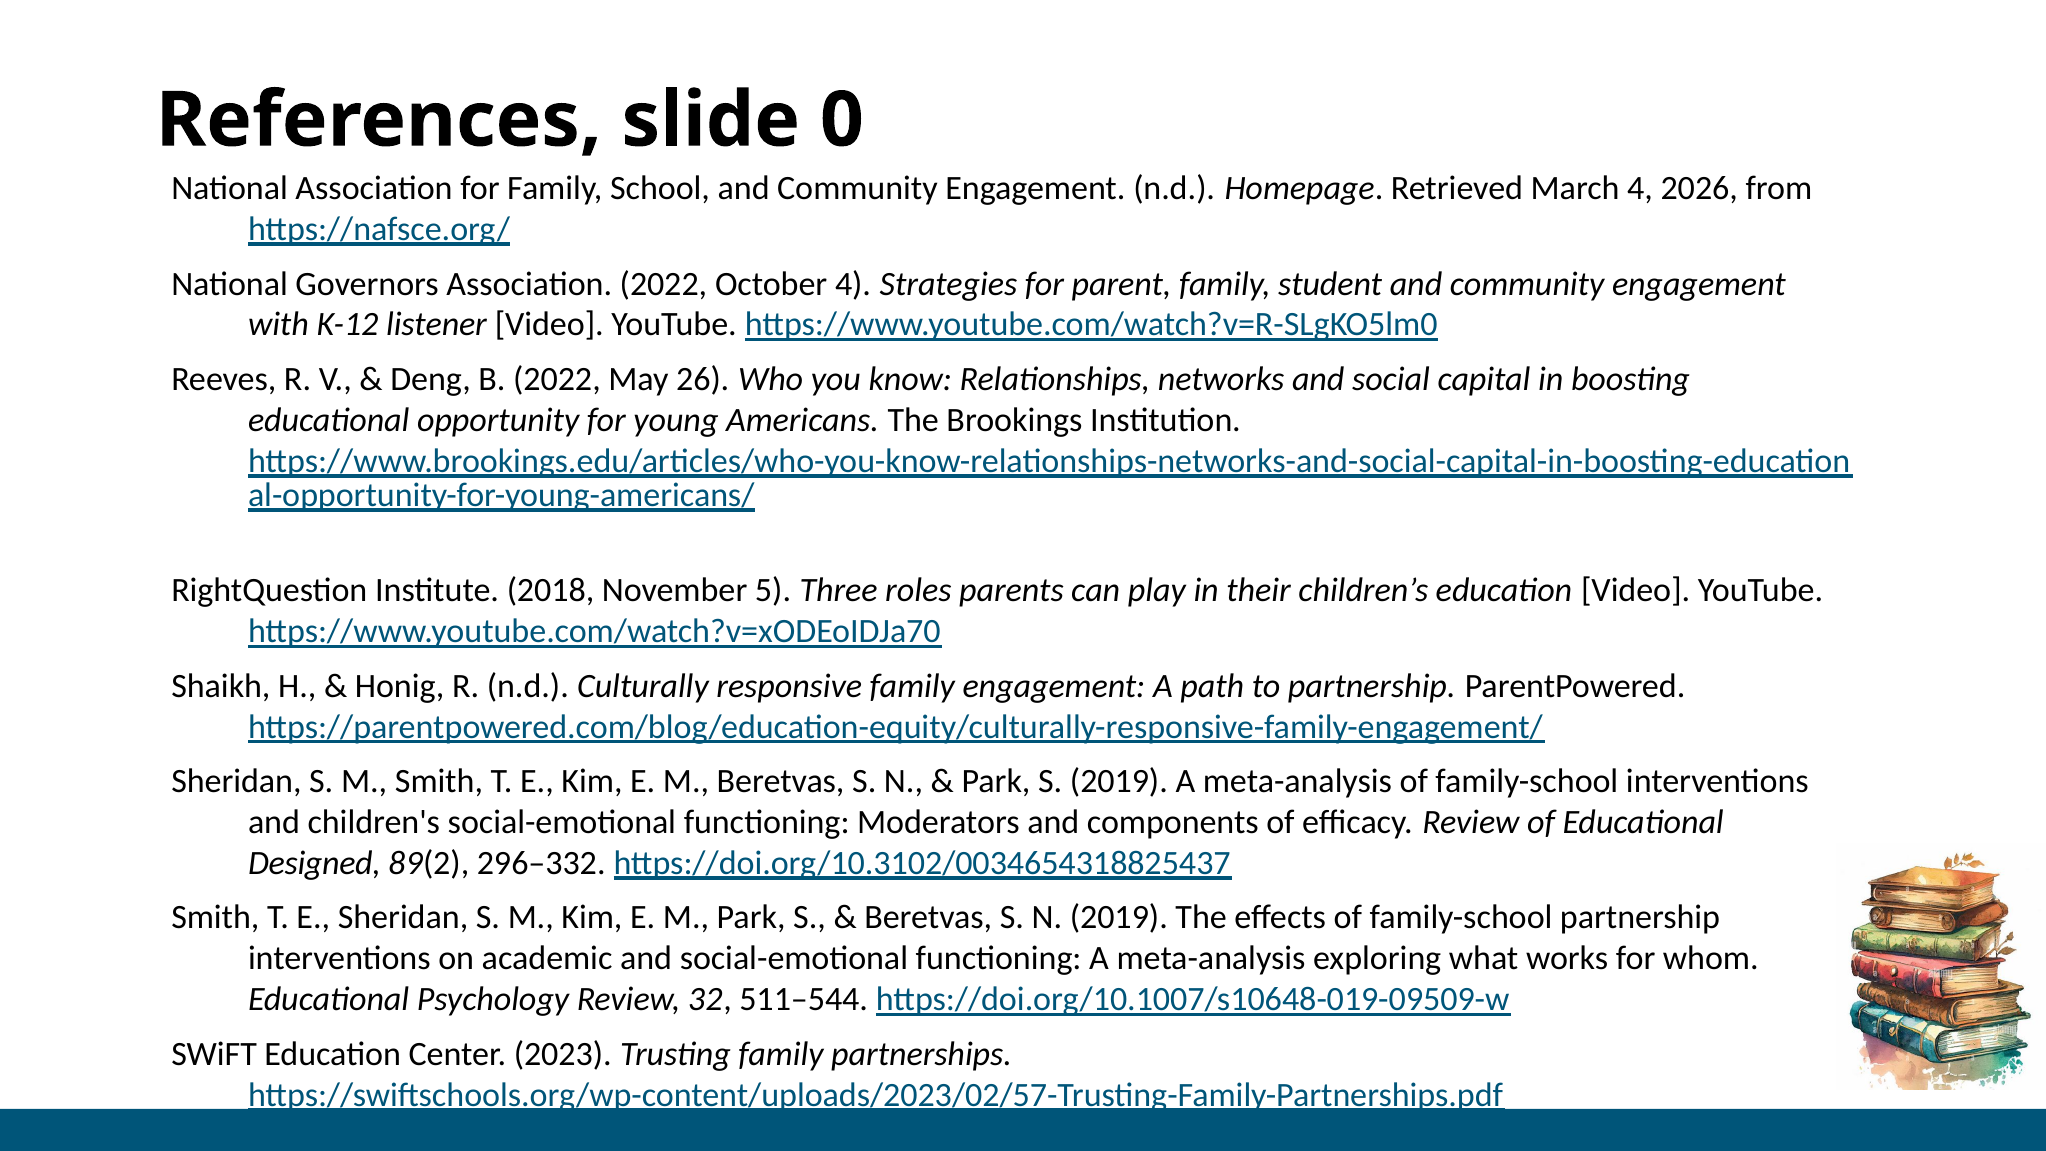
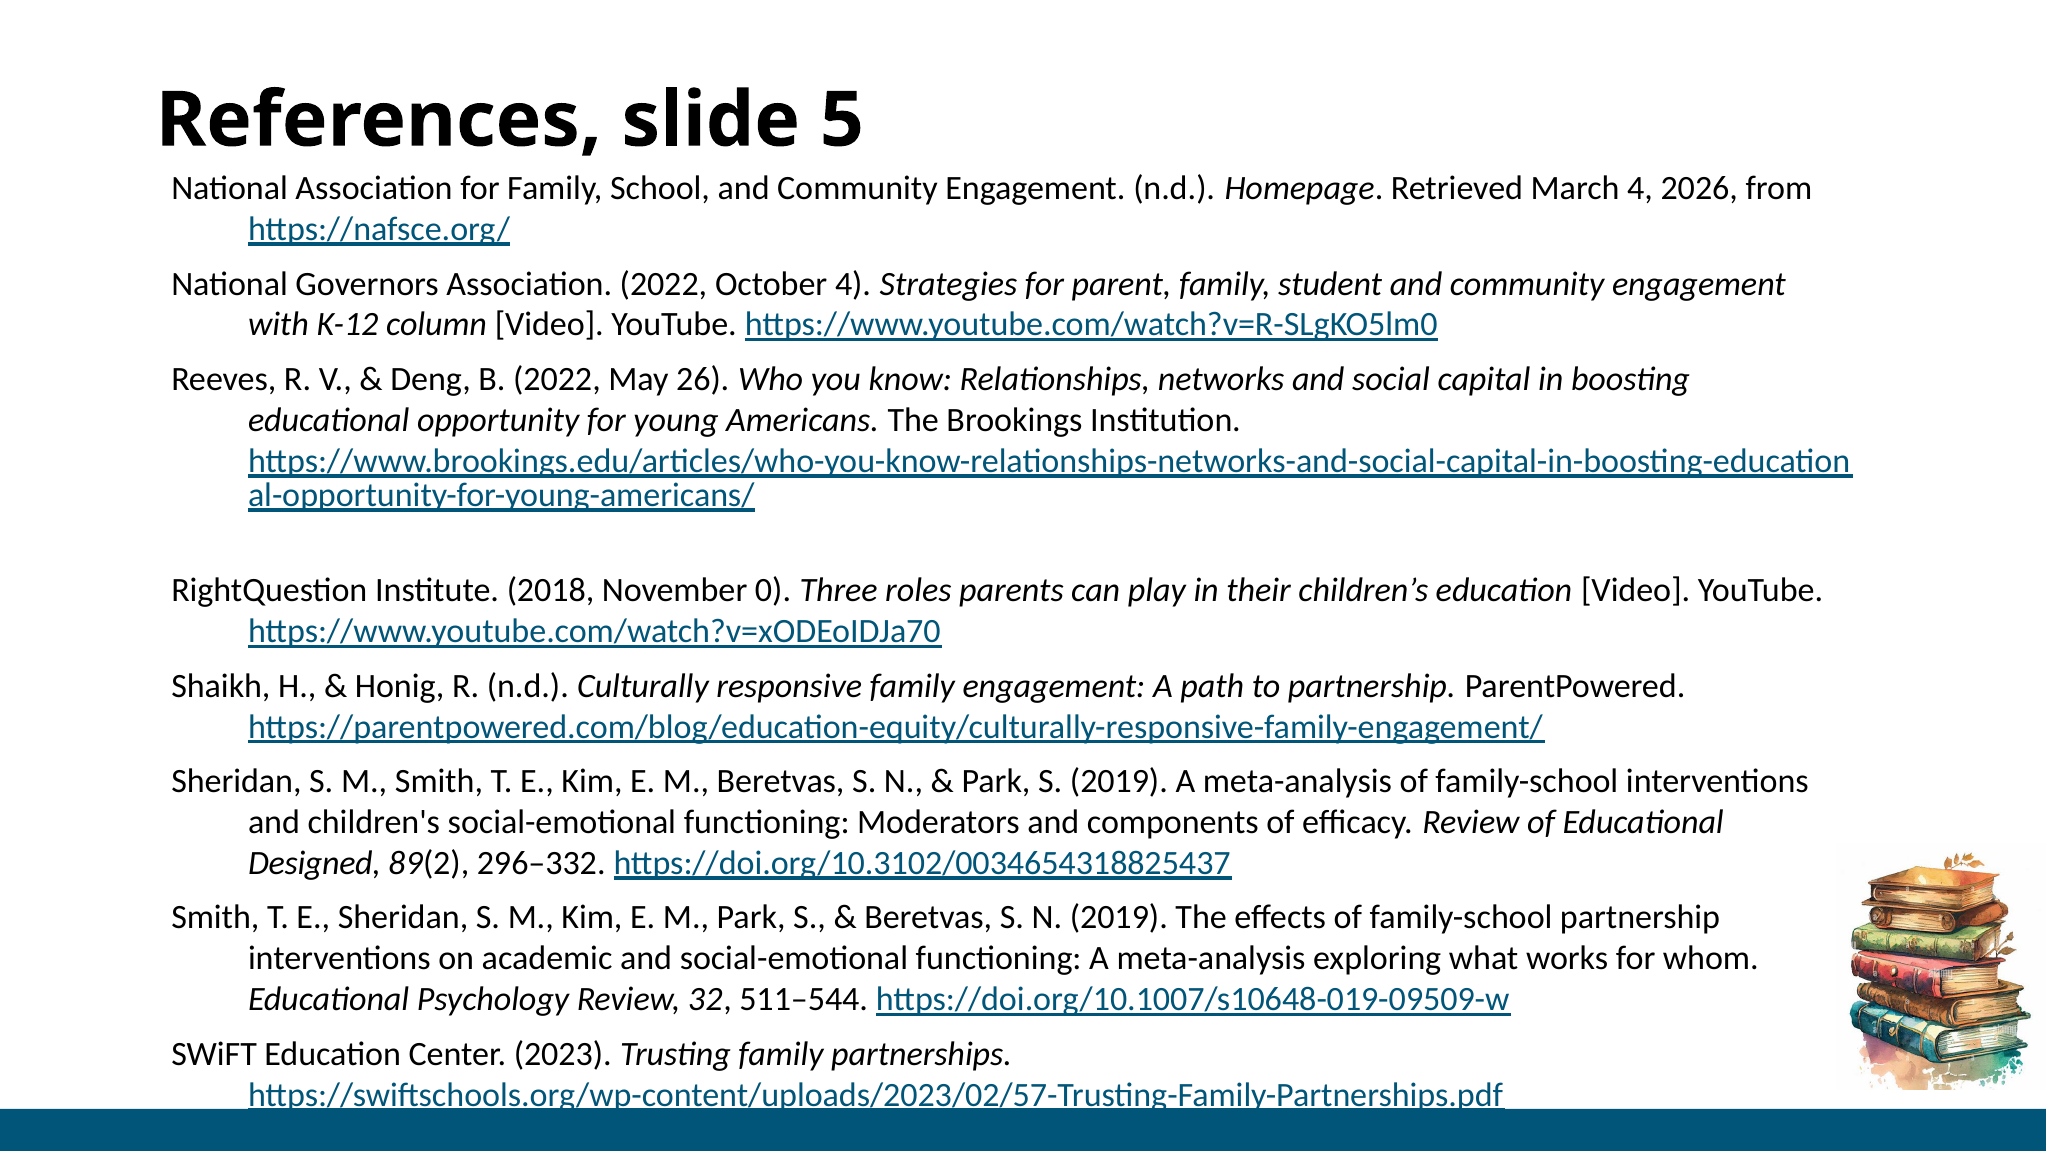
0: 0 -> 5 (842, 120)
listener: listener -> column (436, 325)
5: 5 -> 0 (773, 590)
